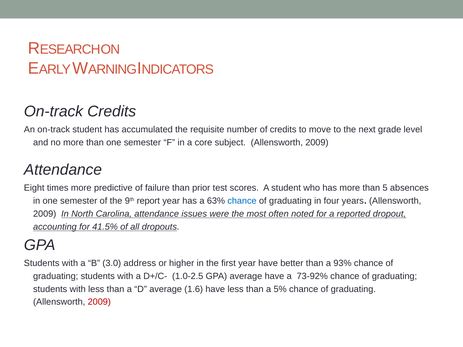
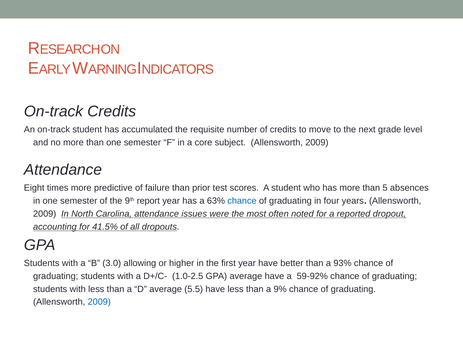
address: address -> allowing (140, 263)
73-92%: 73-92% -> 59-92% (312, 276)
1.6: 1.6 -> 5.5 (194, 289)
5%: 5% -> 9% (280, 289)
2009 colour: red -> blue (99, 302)
